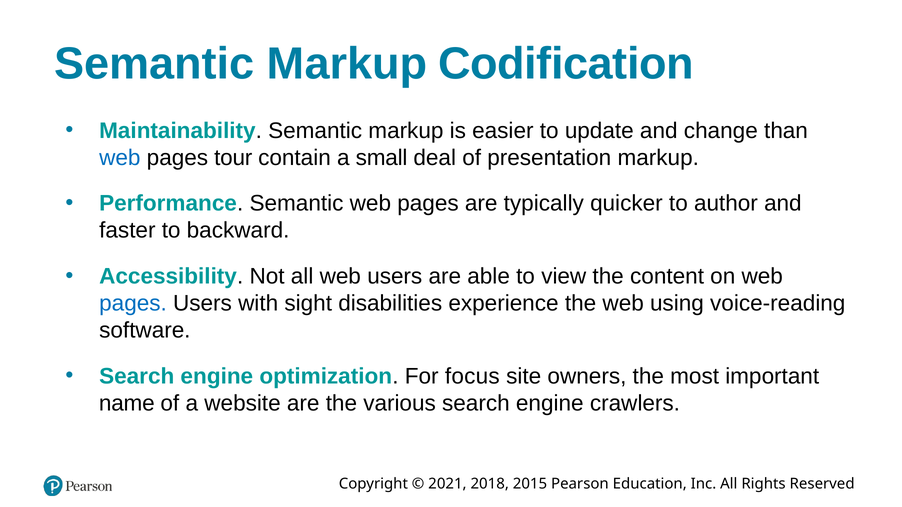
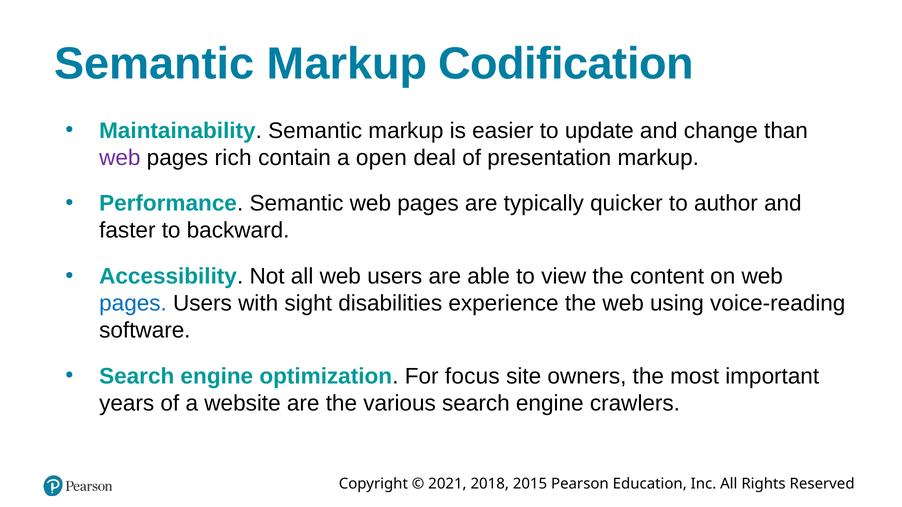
web colour: blue -> purple (120, 158)
tour: tour -> rich (233, 158)
small: small -> open (381, 158)
name: name -> years (127, 404)
